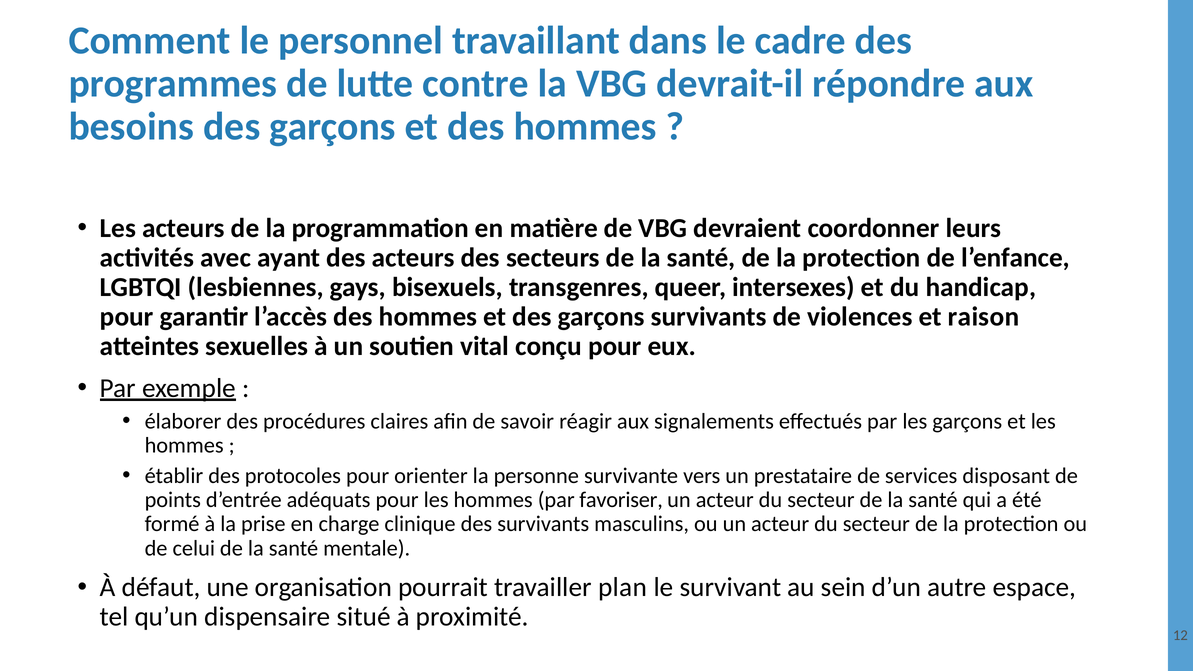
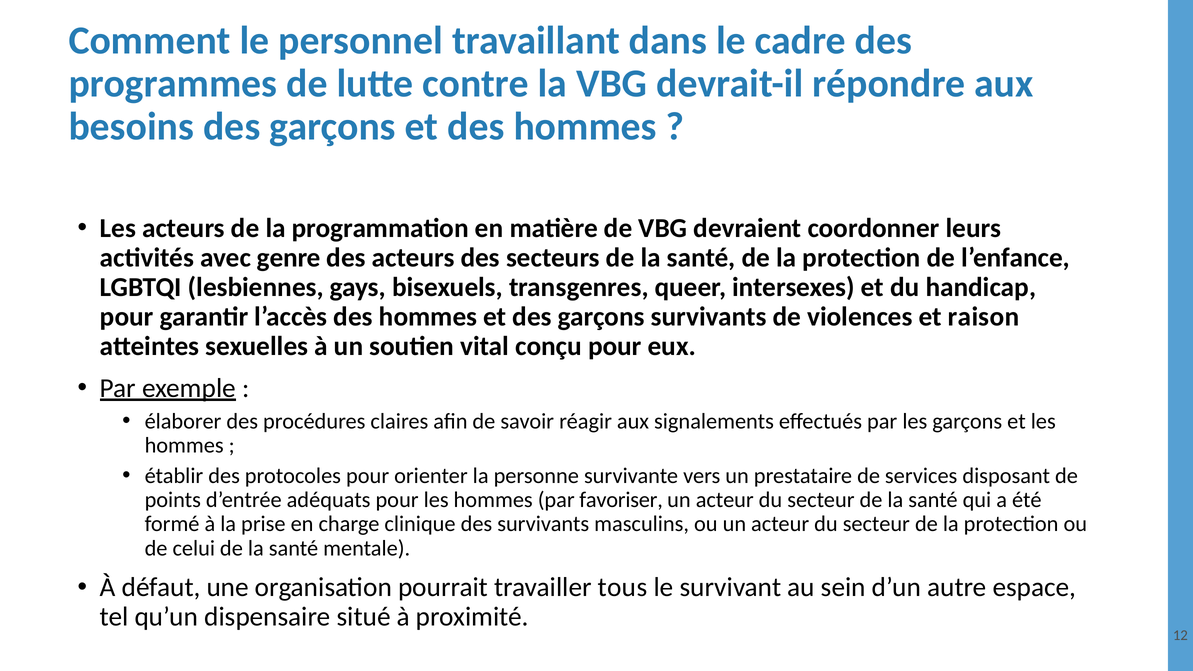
ayant: ayant -> genre (289, 258)
plan: plan -> tous (623, 587)
